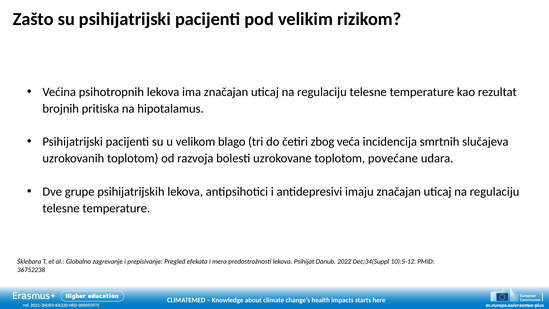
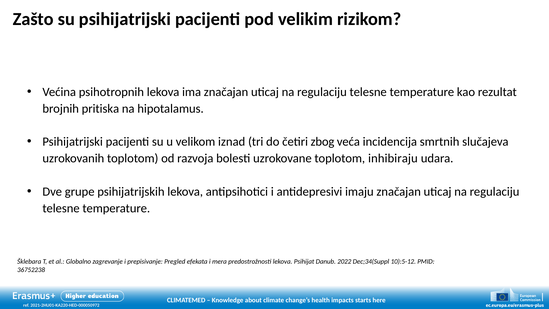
blago: blago -> iznad (232, 142)
povećane: povećane -> inhibiraju (393, 158)
